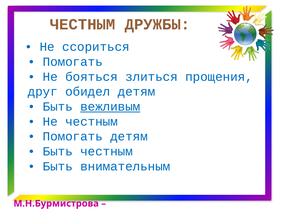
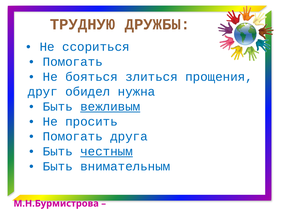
ЧЕСТНЫМ: ЧЕСТНЫМ -> ТРУДНУЮ (83, 24)
обидел детям: детям -> нужна (136, 92)
Не честным: честным -> просить (91, 122)
Помогать детям: детям -> друга (129, 137)
честным underline: none -> present (106, 152)
